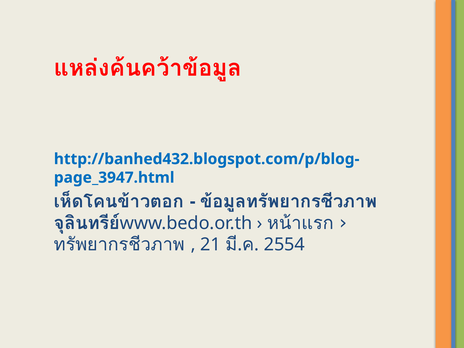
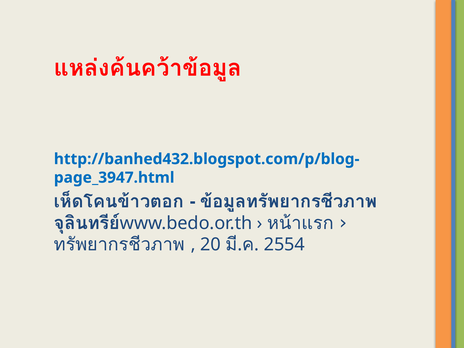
21: 21 -> 20 (211, 245)
